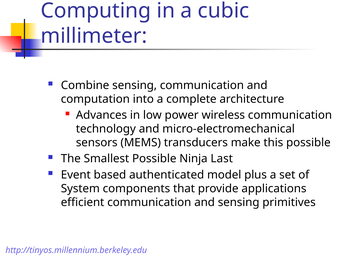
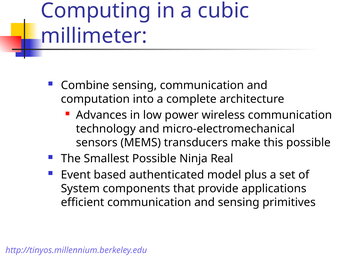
Last: Last -> Real (222, 159)
